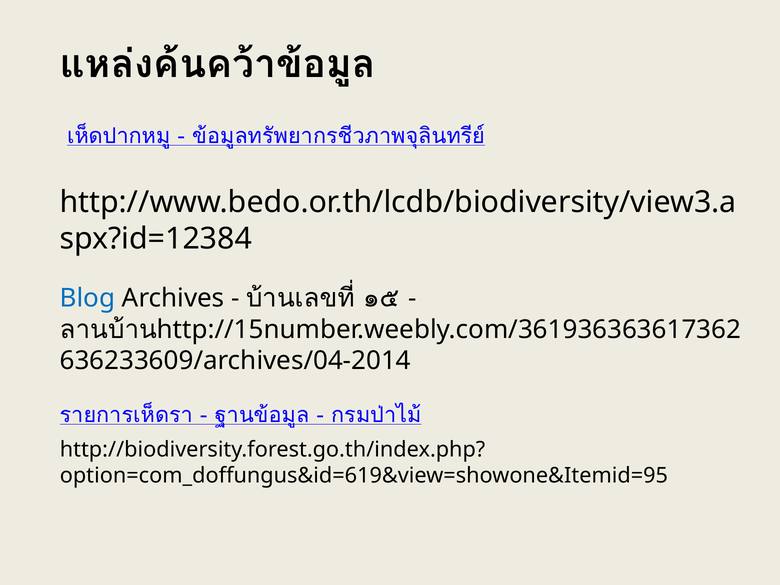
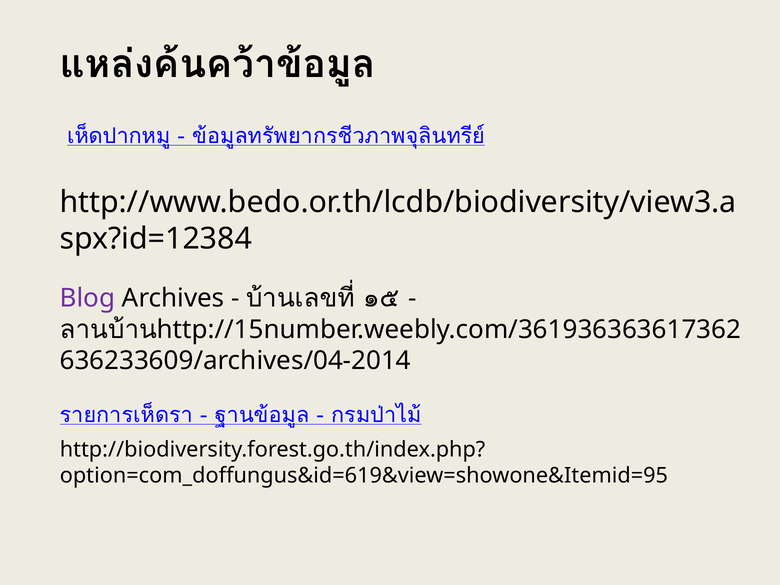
Blog colour: blue -> purple (87, 298)
